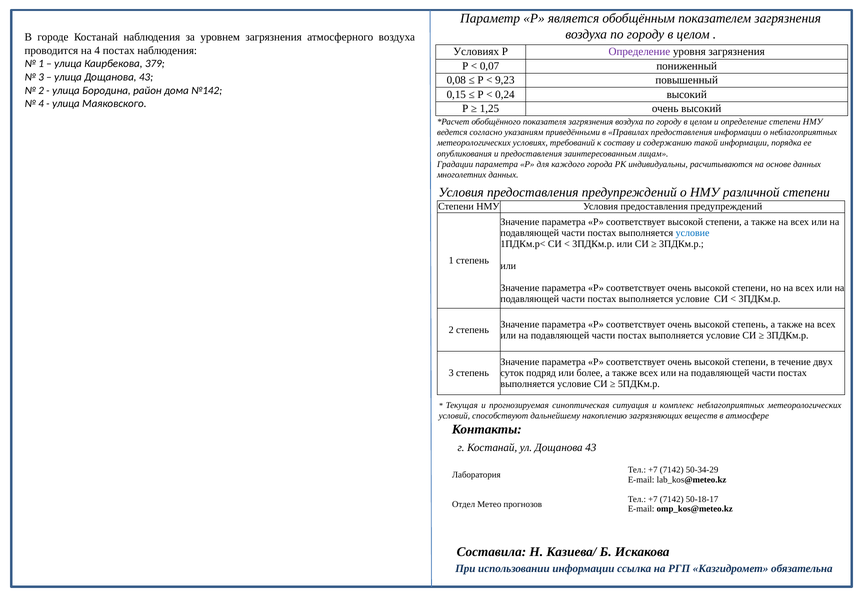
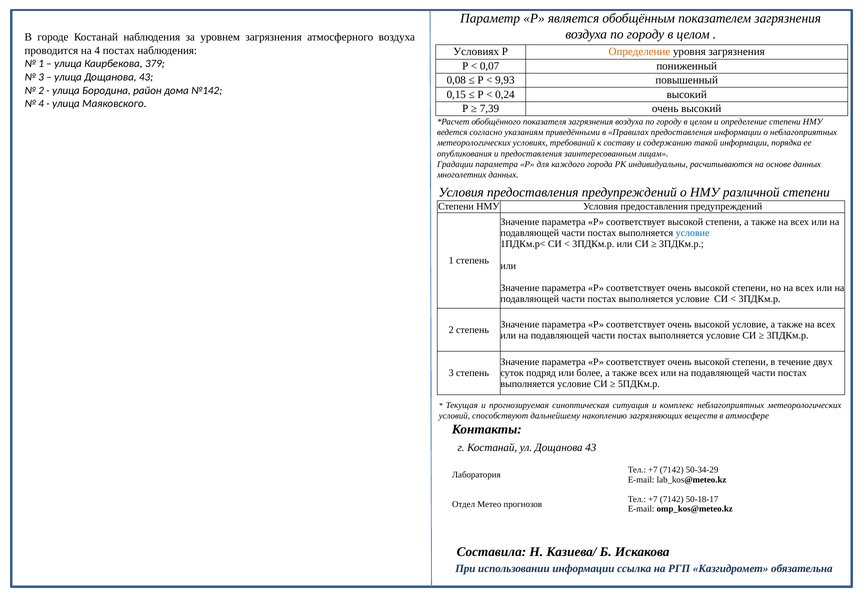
Определение colour: purple -> orange (639, 52)
9,23: 9,23 -> 9,93 (505, 80)
1,25: 1,25 -> 7,39 (489, 109)
высокой степень: степень -> условие (750, 325)
